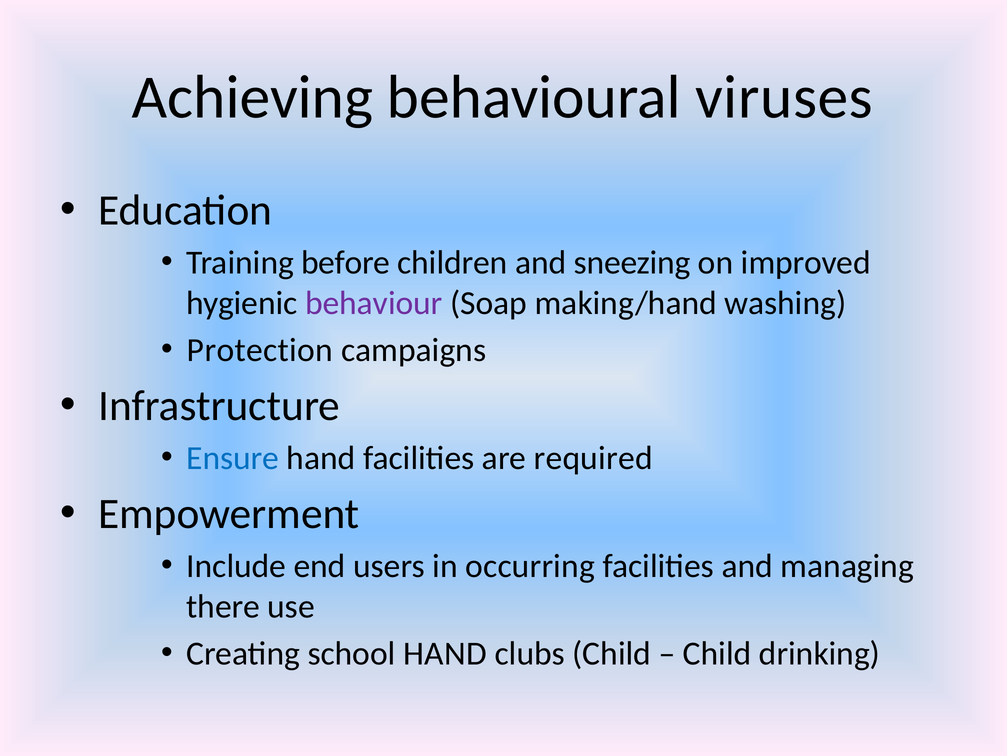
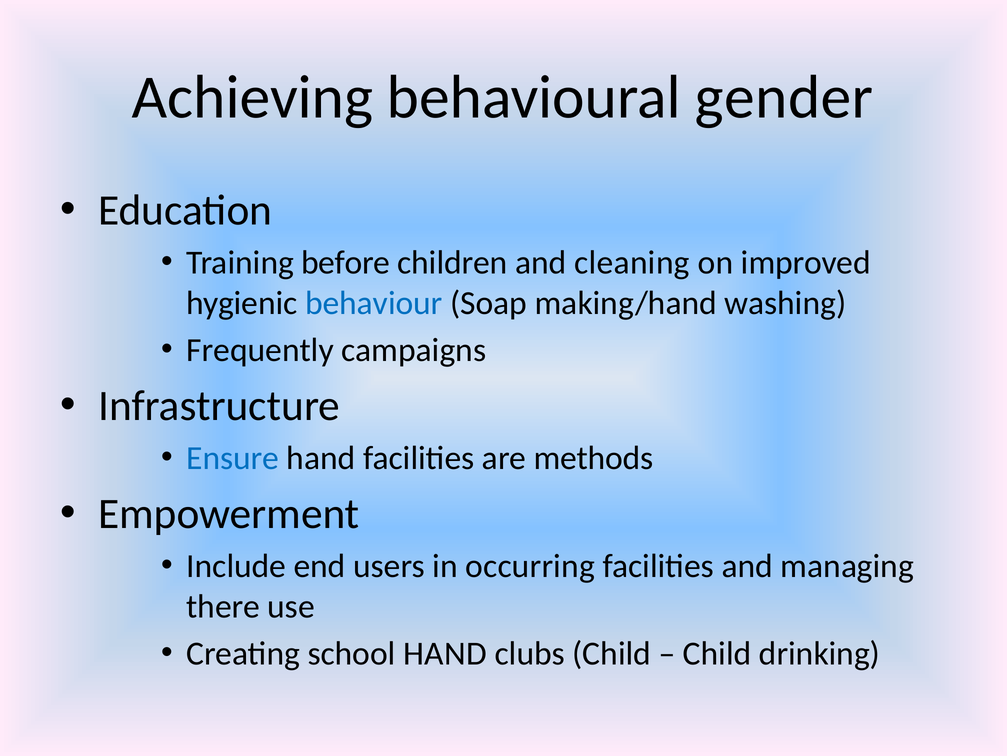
viruses: viruses -> gender (784, 97)
sneezing: sneezing -> cleaning (632, 263)
behaviour colour: purple -> blue (374, 303)
Protection: Protection -> Frequently (260, 350)
required: required -> methods (593, 458)
